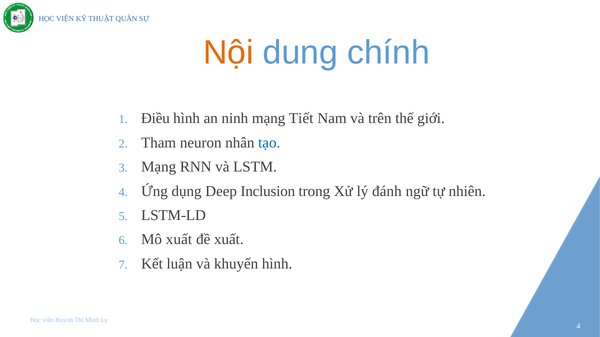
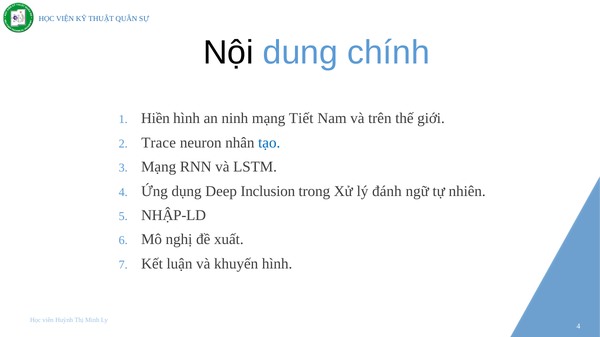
Nội colour: orange -> black (228, 52)
Điều: Điều -> Hiền (155, 119)
Tham: Tham -> Trace (159, 143)
LSTM-LD: LSTM-LD -> NHẬP-LD (174, 216)
Mô xuất: xuất -> nghị (179, 240)
